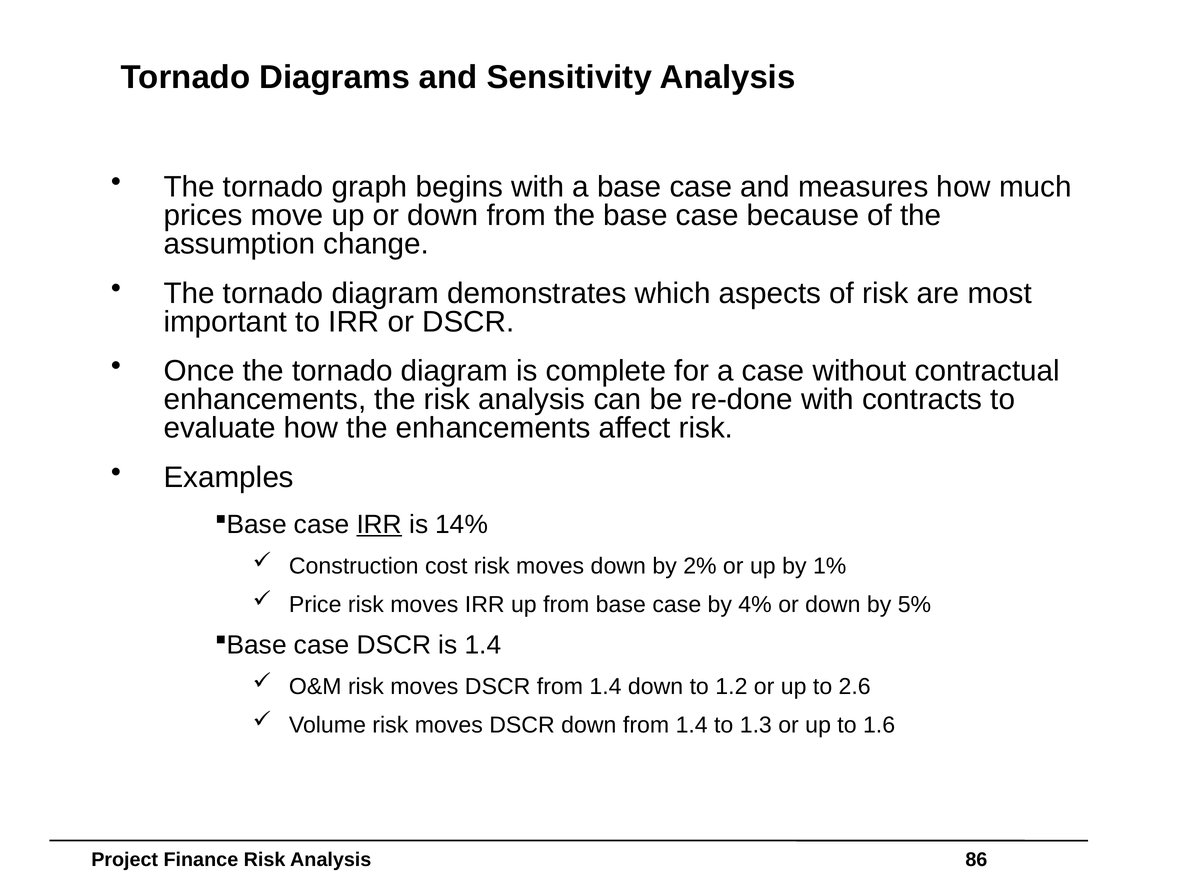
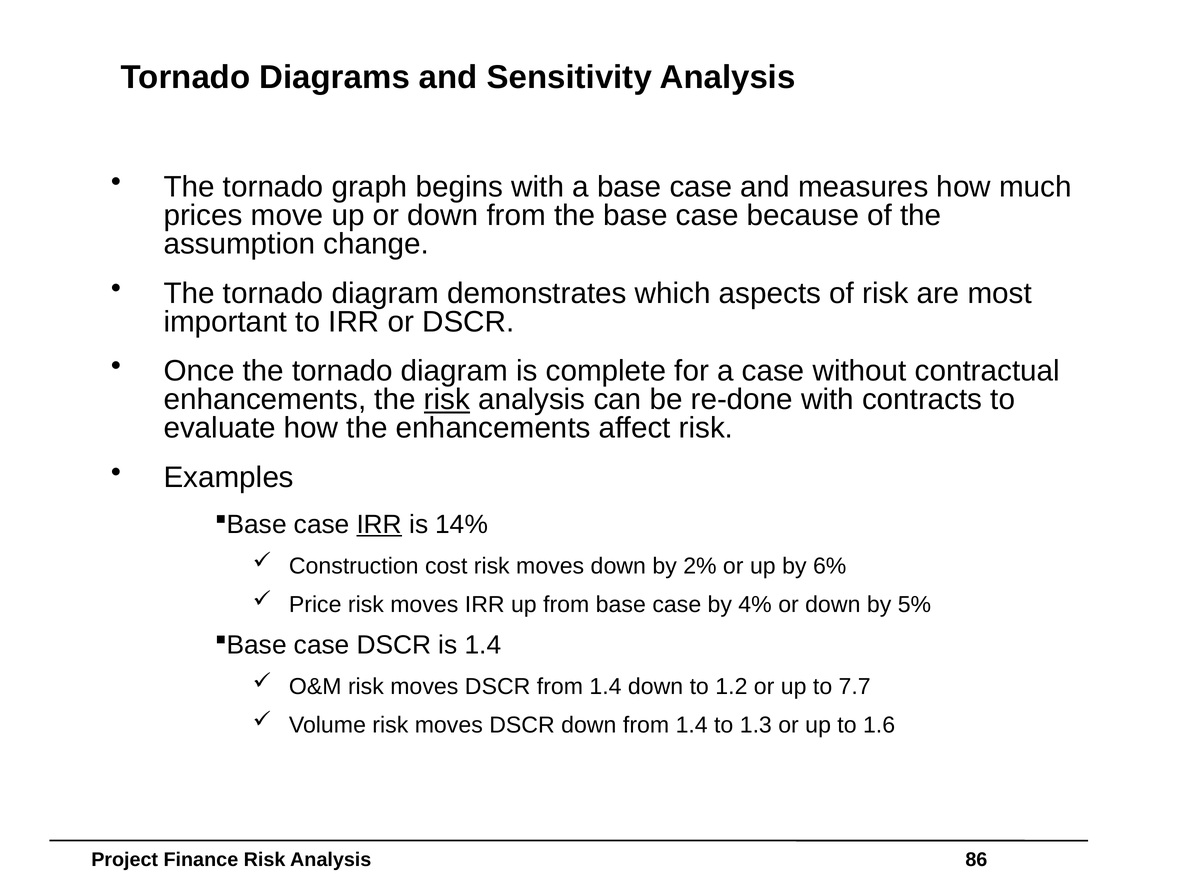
risk underline: none -> present (447, 400)
1%: 1% -> 6% (830, 566)
2.6: 2.6 -> 7.7 (855, 687)
